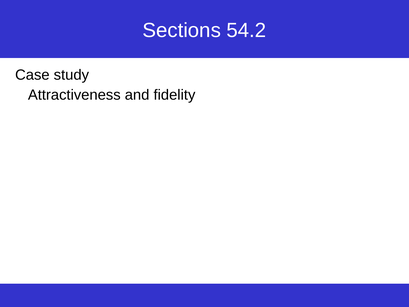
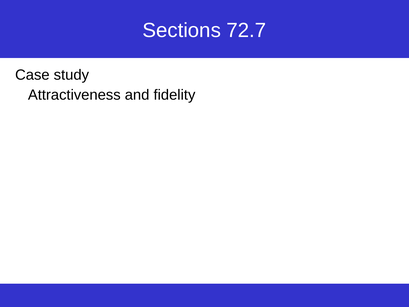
54.2: 54.2 -> 72.7 (246, 30)
